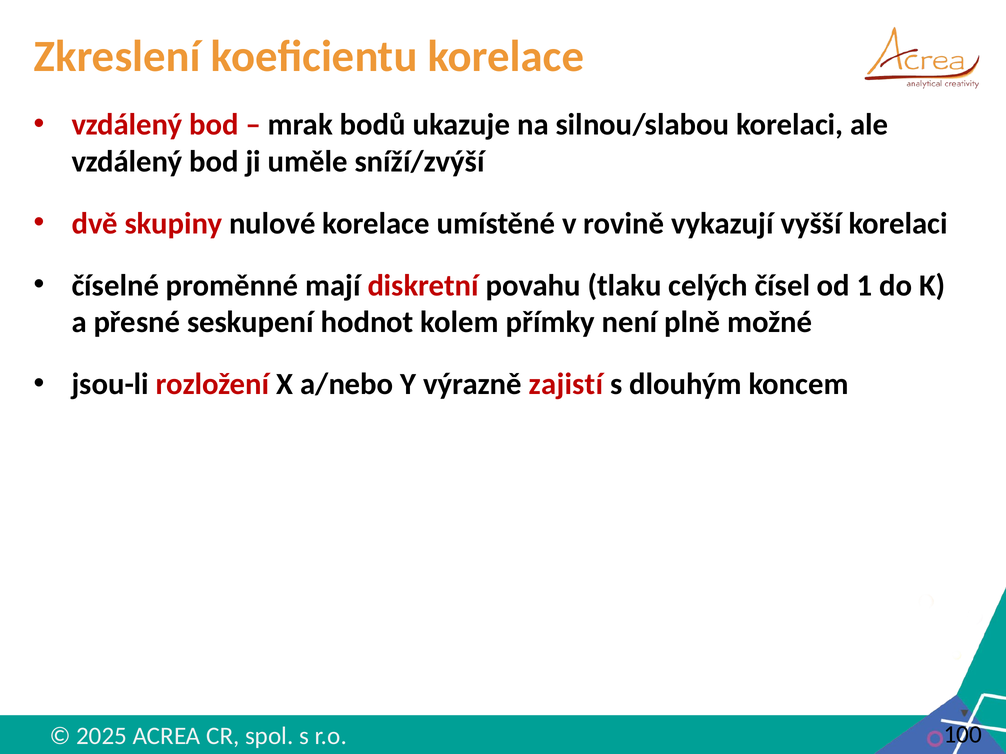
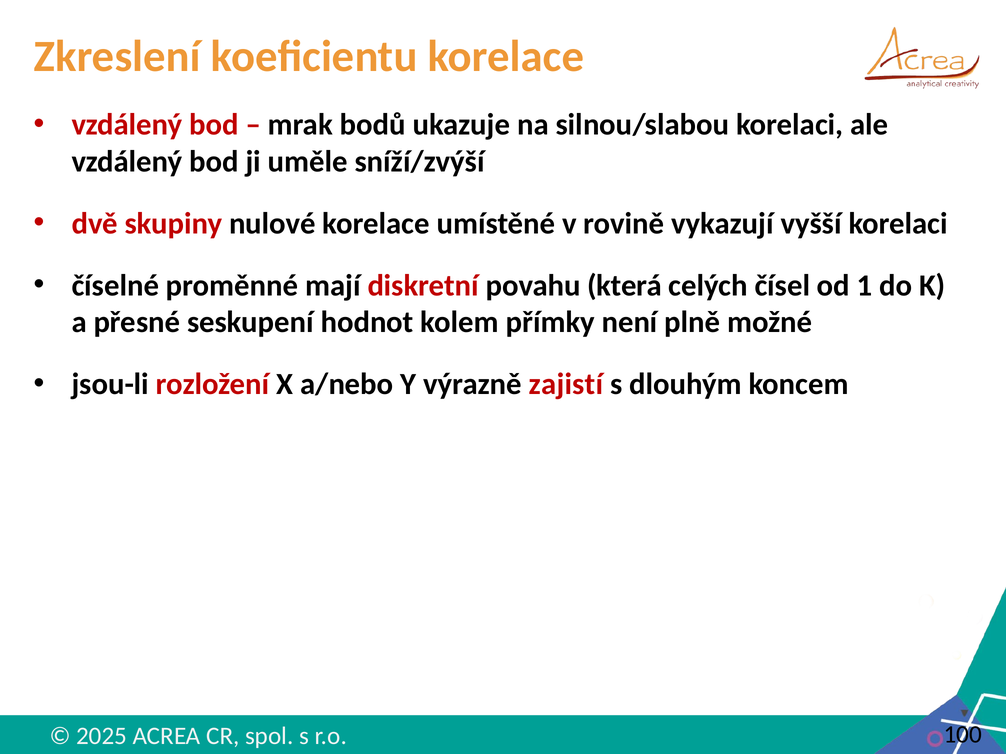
tlaku: tlaku -> která (625, 286)
